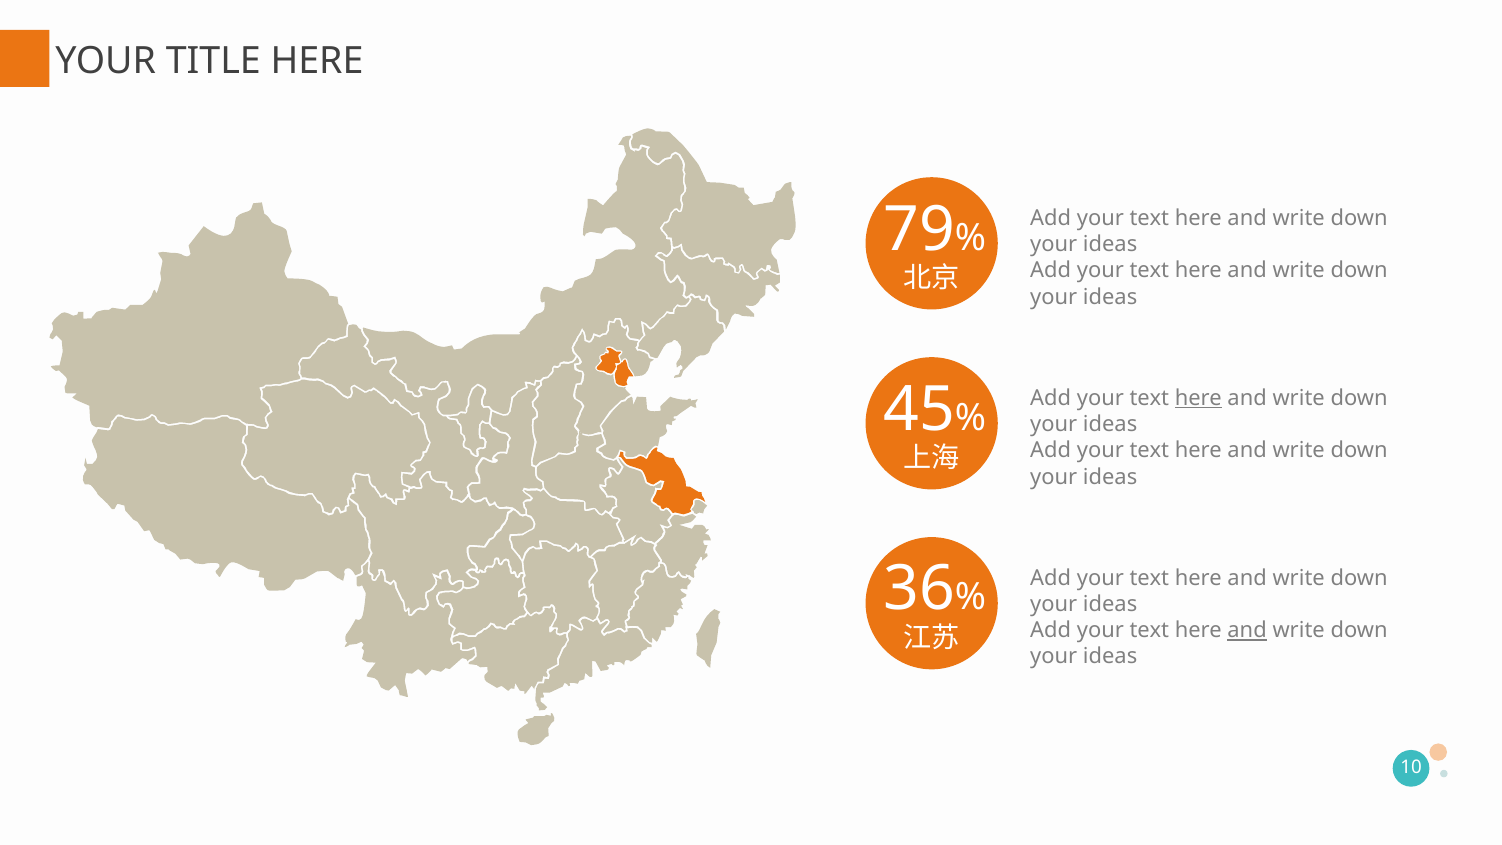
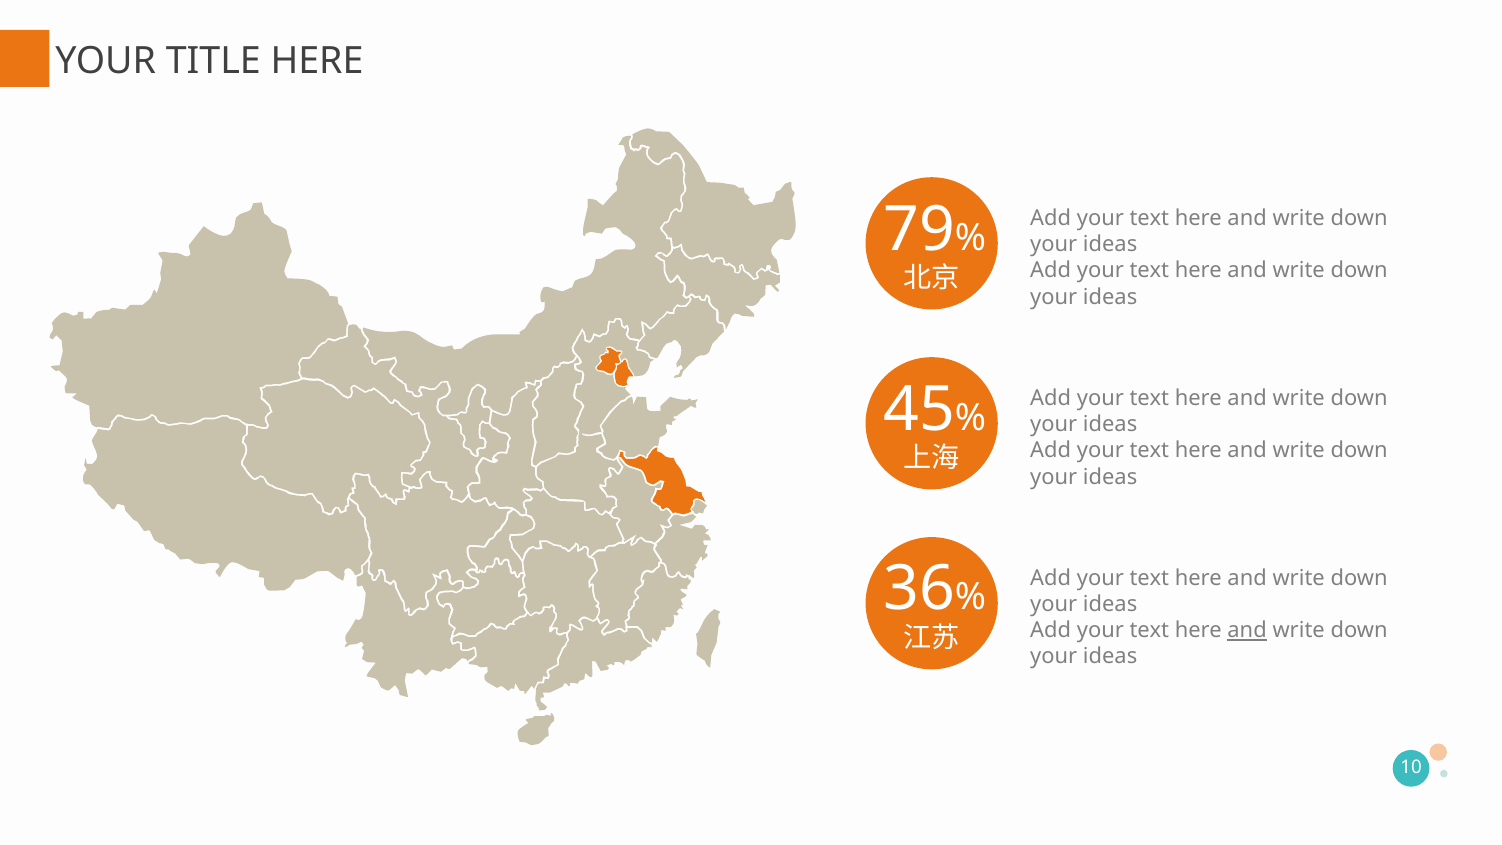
here underline: present -> none (1198, 398)
